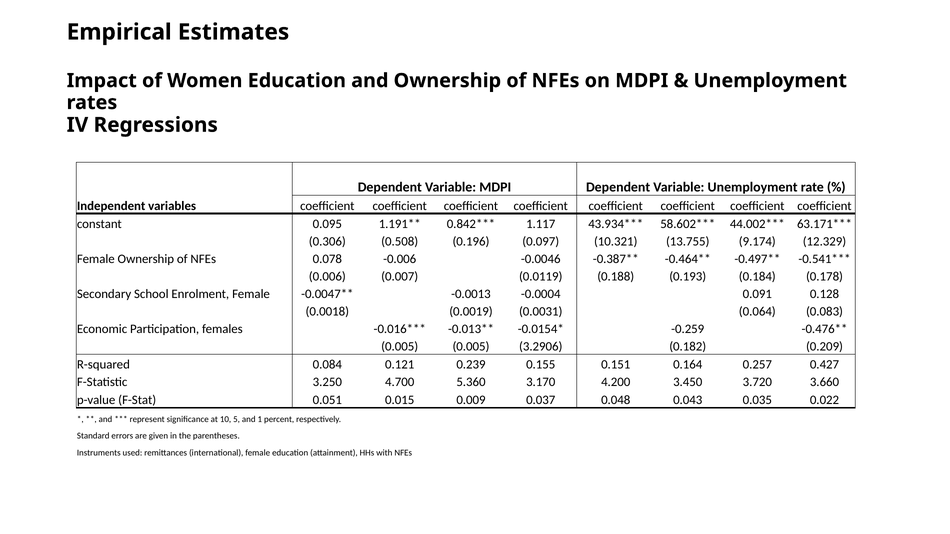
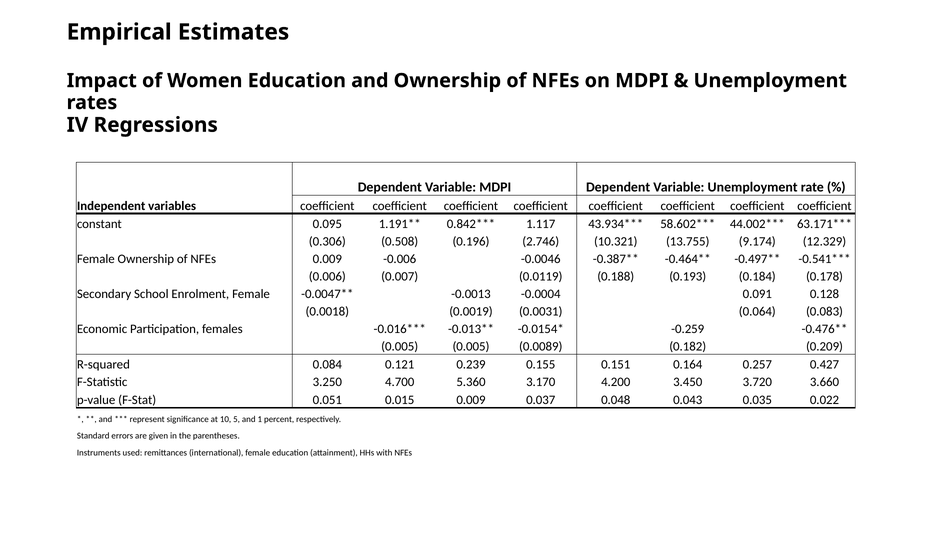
0.097: 0.097 -> 2.746 (541, 242)
NFEs 0.078: 0.078 -> 0.009 (327, 259)
3.2906: 3.2906 -> 0.0089 (541, 347)
